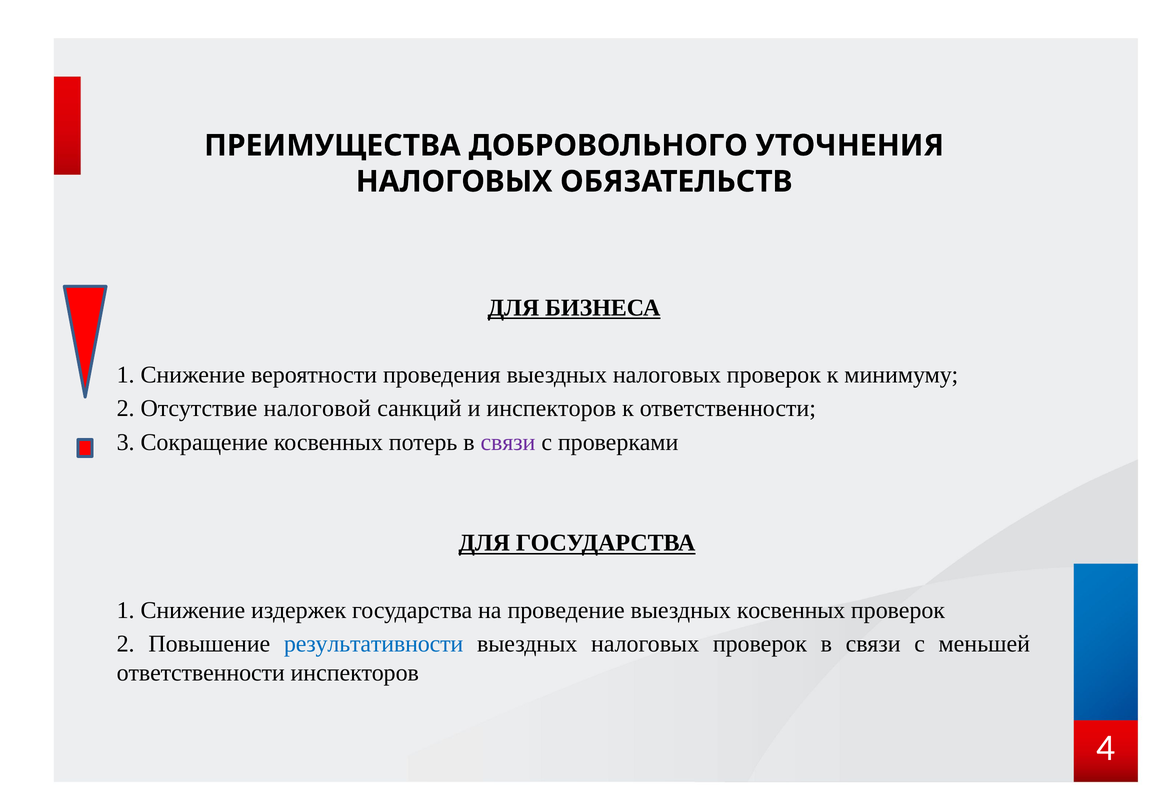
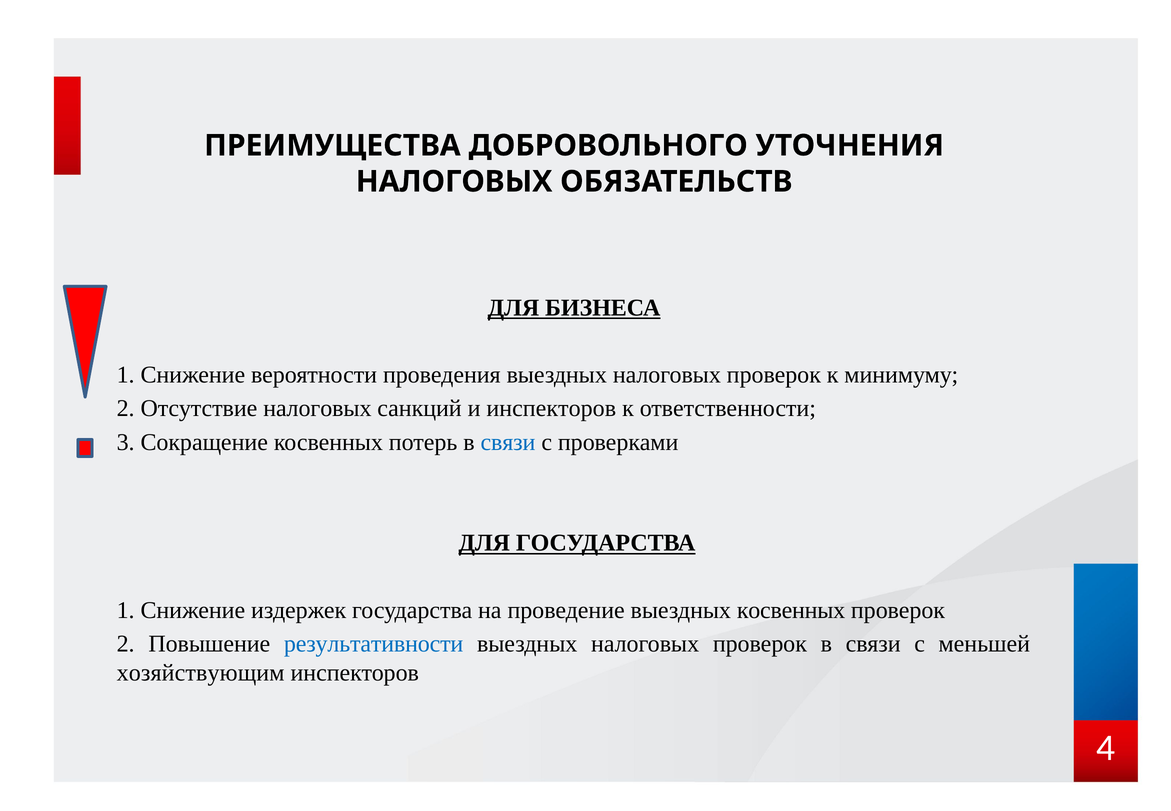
Отсутствие налоговой: налоговой -> налоговых (317, 408)
связи colour: purple -> blue (508, 442)
ответственности: ответственности -> хозяйствующим (201, 672)
